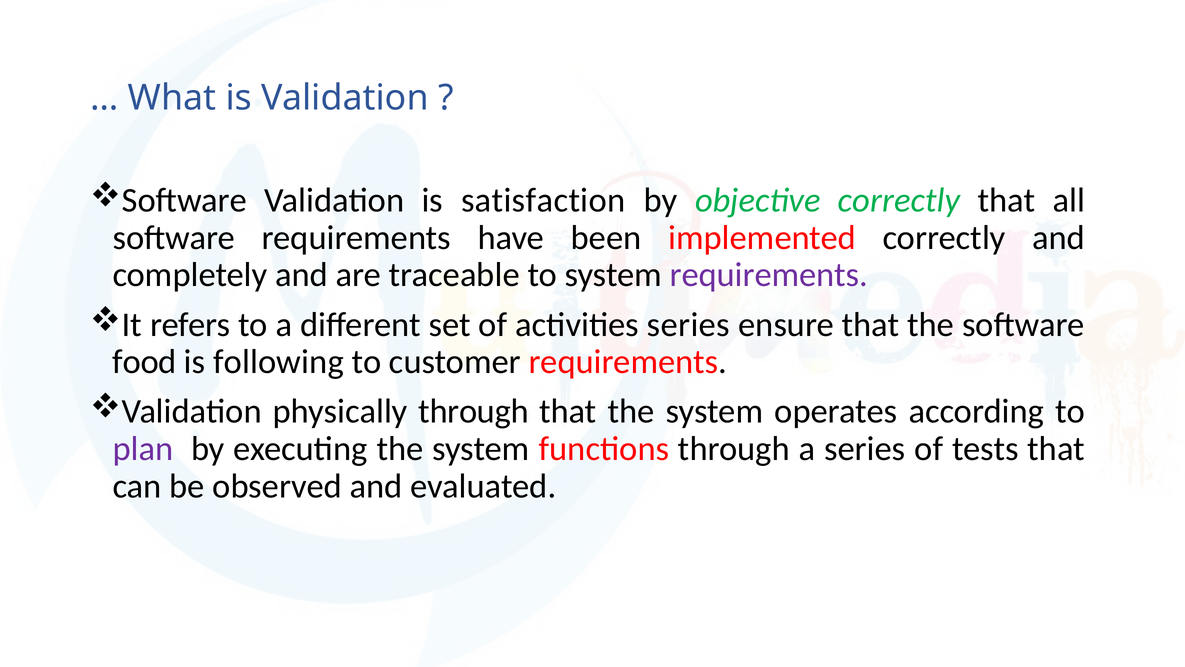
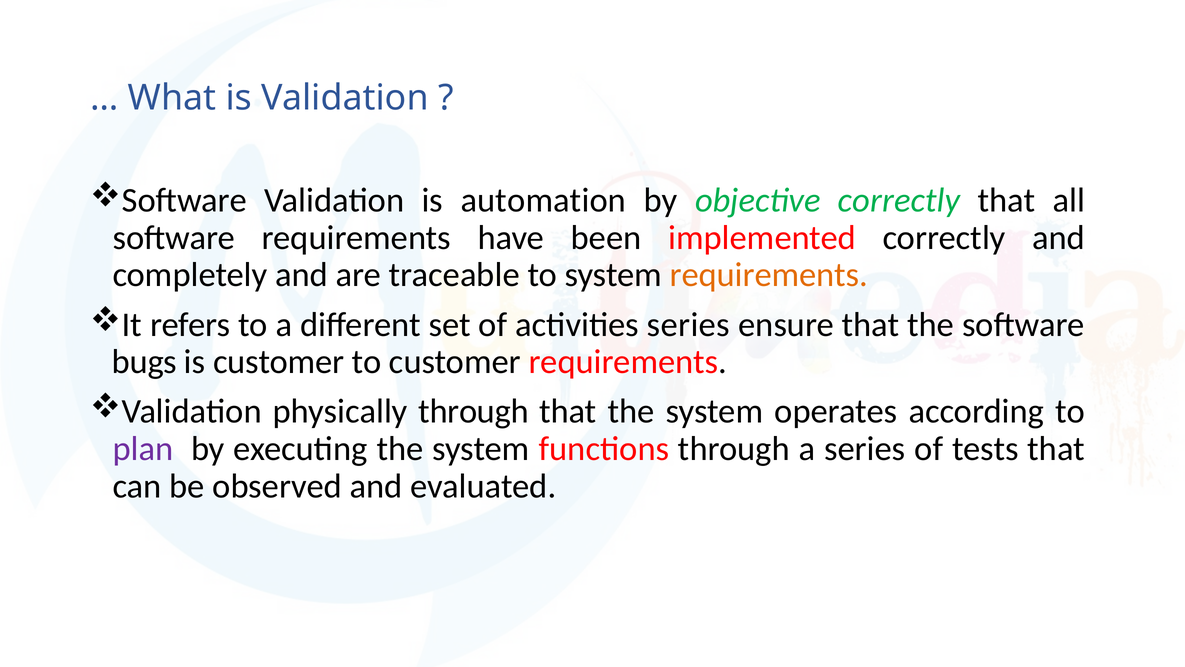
satisfaction: satisfaction -> automation (543, 200)
requirements colour: purple -> orange (769, 275)
food: food -> bugs (144, 362)
is following: following -> customer (279, 362)
